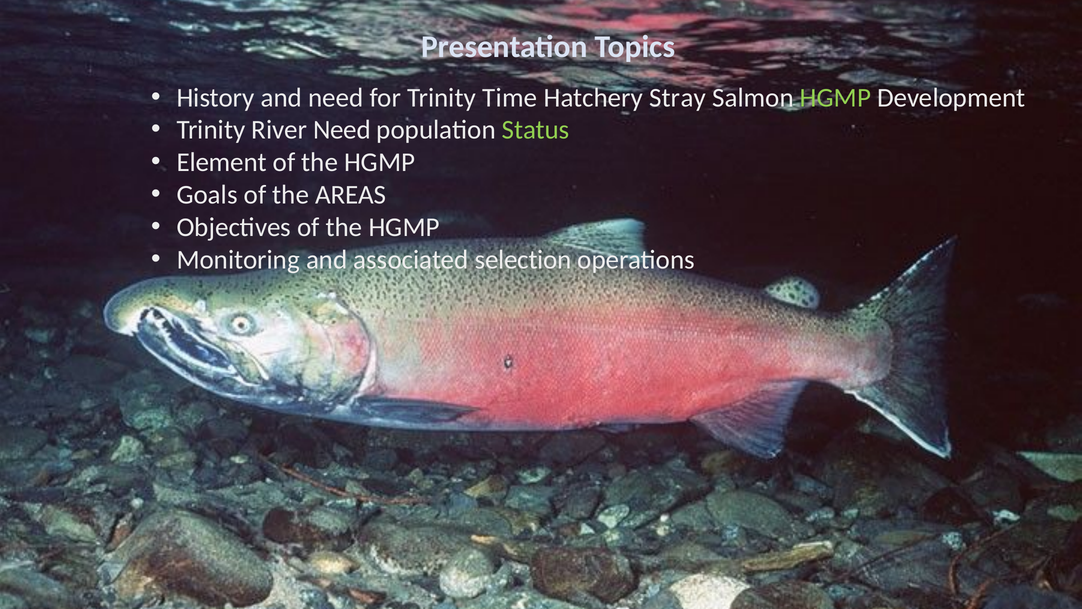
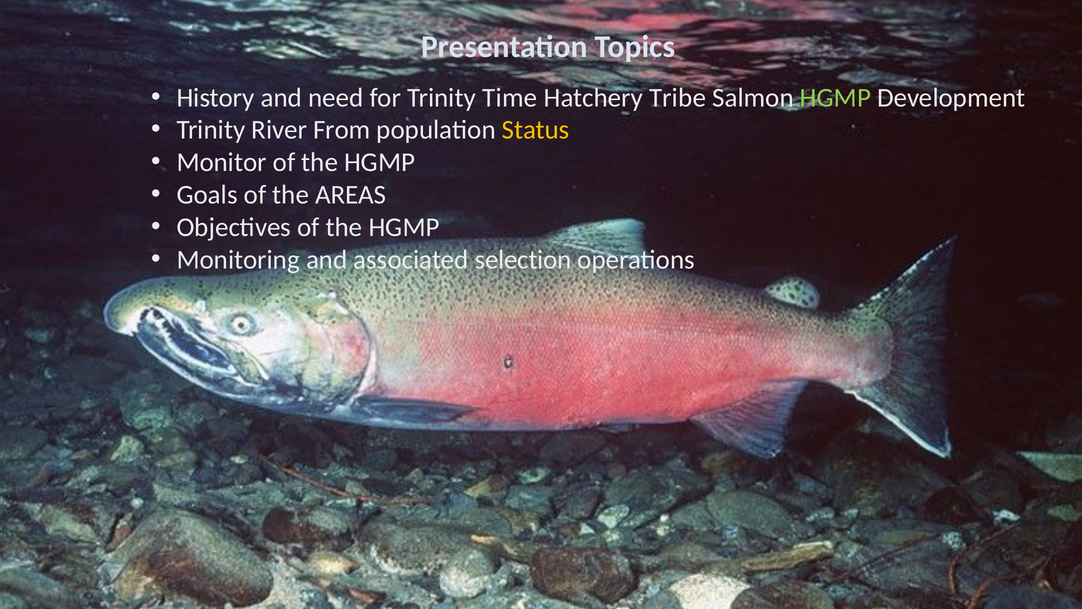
Stray: Stray -> Tribe (678, 98)
River Need: Need -> From (342, 130)
Status colour: light green -> yellow (536, 130)
Element: Element -> Monitor (222, 162)
